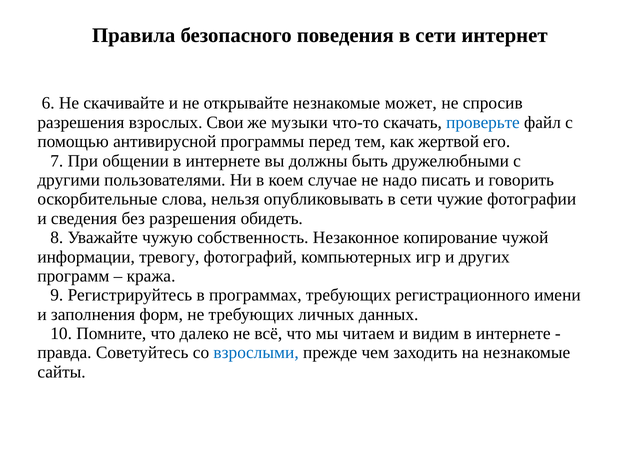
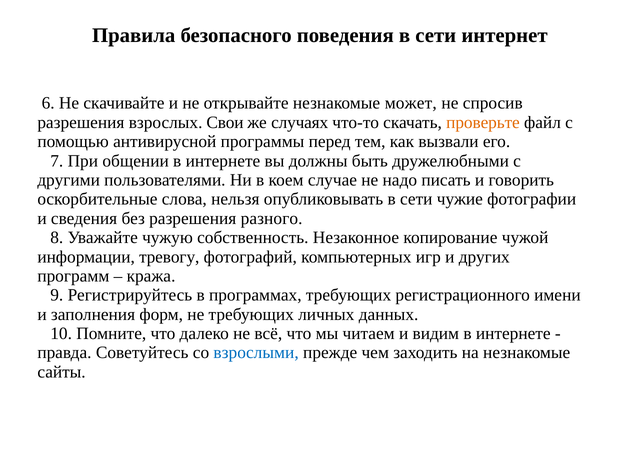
музыки: музыки -> случаях (300, 123)
проверьте colour: blue -> orange (483, 123)
жертвой: жертвой -> вызвали (448, 142)
обидеть: обидеть -> разного (272, 219)
